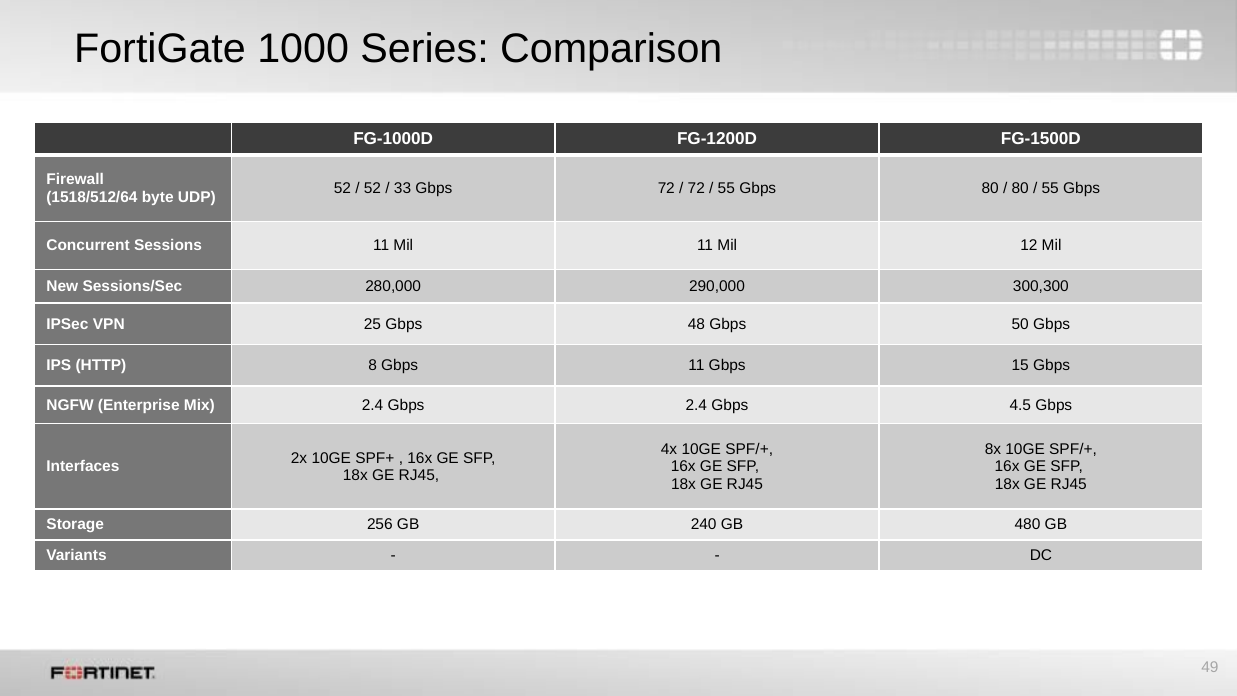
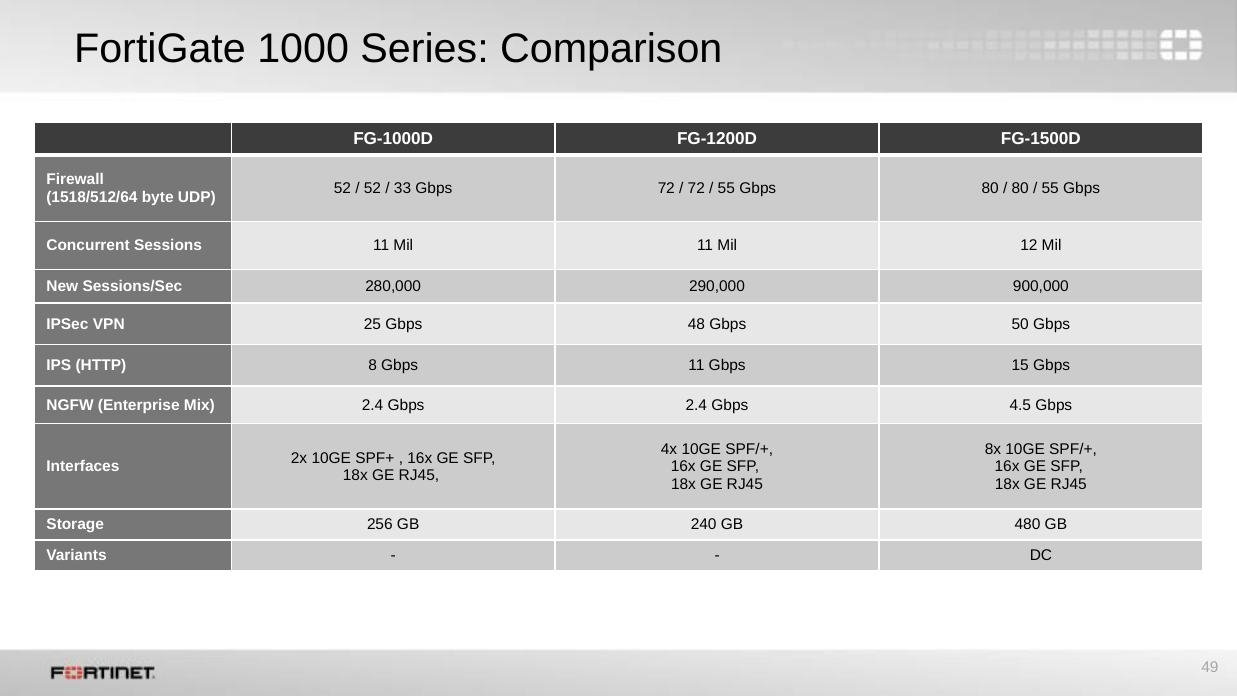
300,300: 300,300 -> 900,000 (1041, 286)
